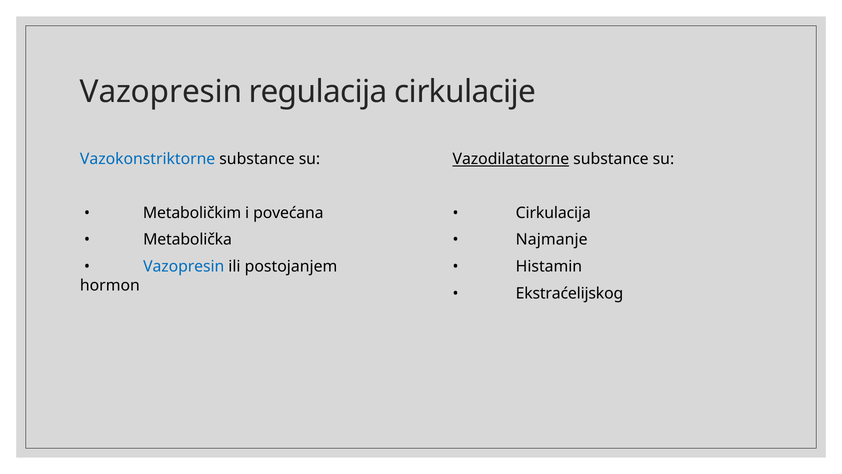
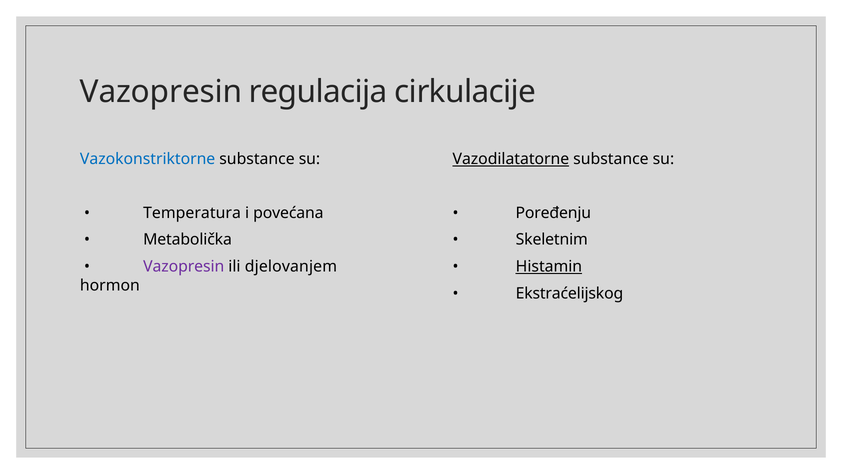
Metaboličkim: Metaboličkim -> Temperatura (192, 213)
Cirkulacija: Cirkulacija -> Poređenju (553, 213)
Najmanje: Najmanje -> Skeletnim (552, 240)
Vazopresin colour: blue -> purple (184, 266)
postojanjem: postojanjem -> djelovanjem (291, 266)
Histamin underline: none -> present (549, 266)
